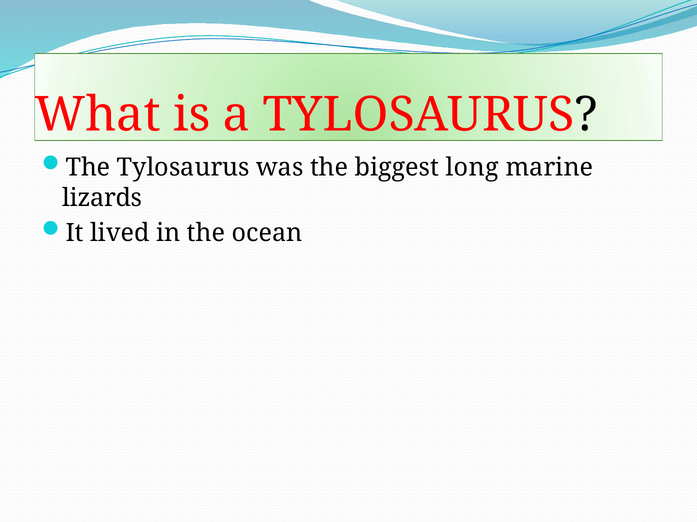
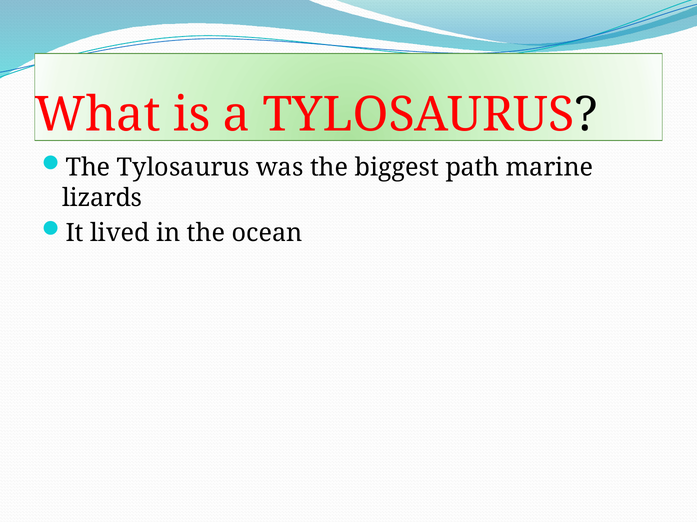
long: long -> path (472, 168)
